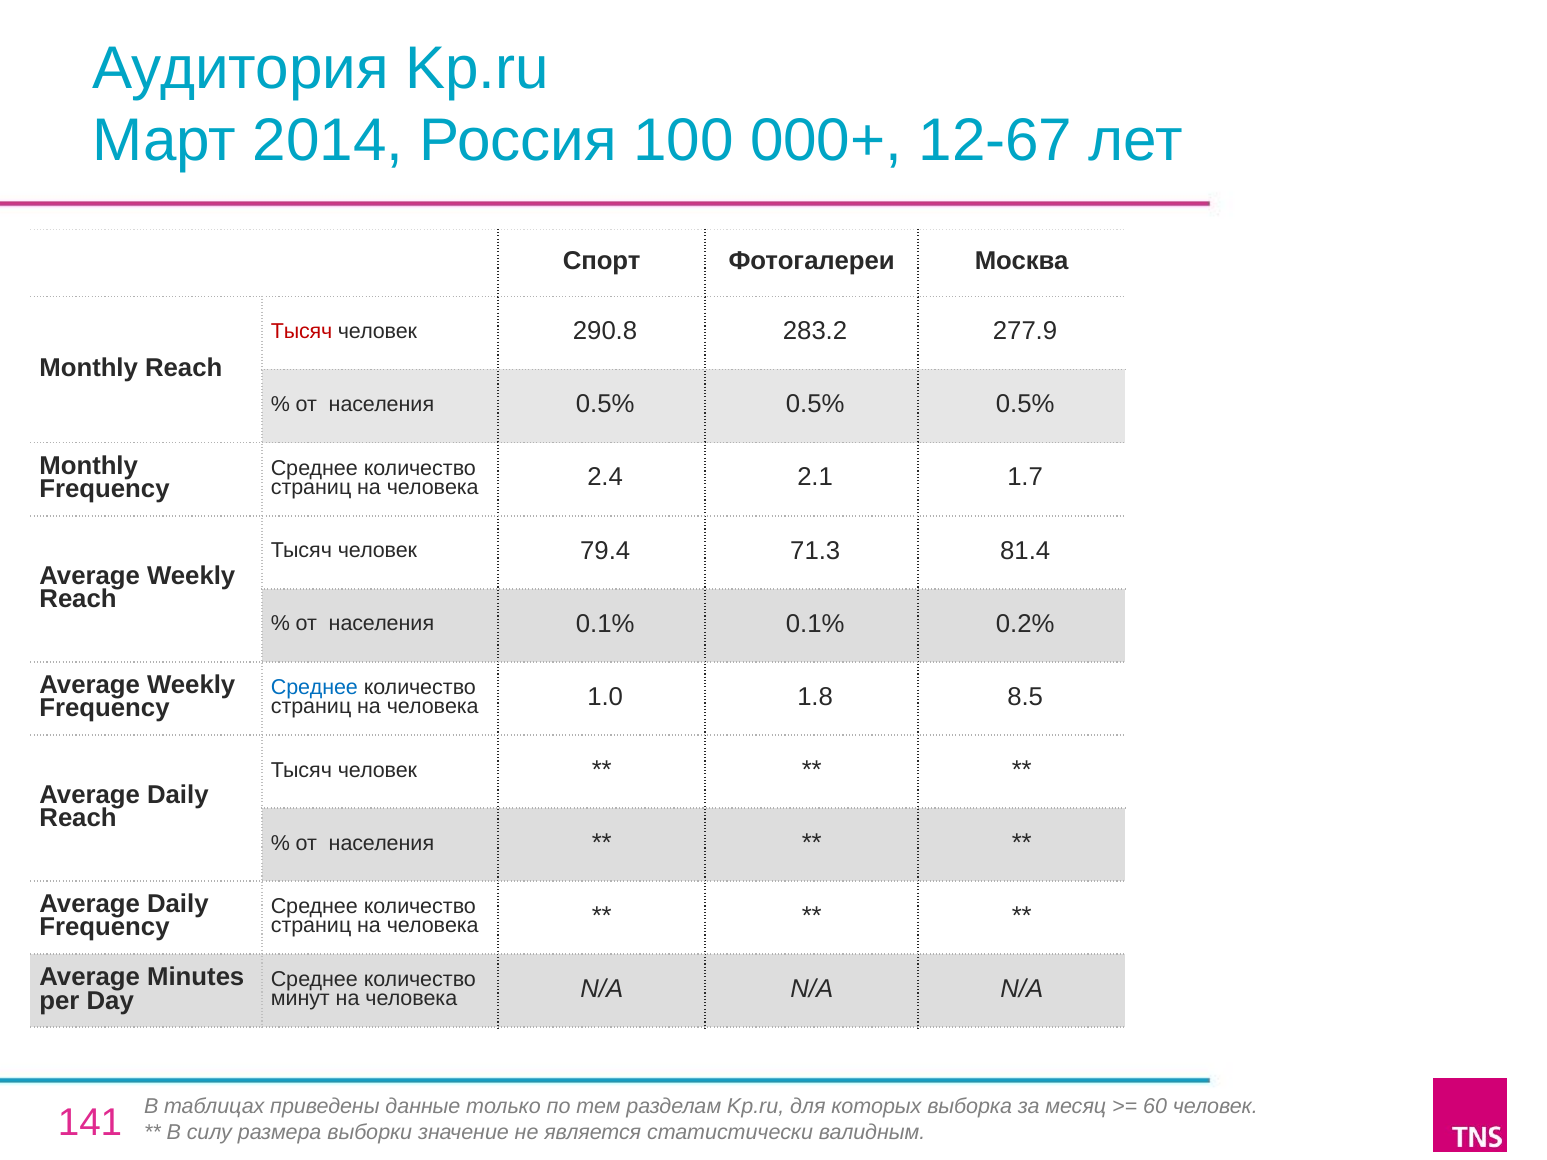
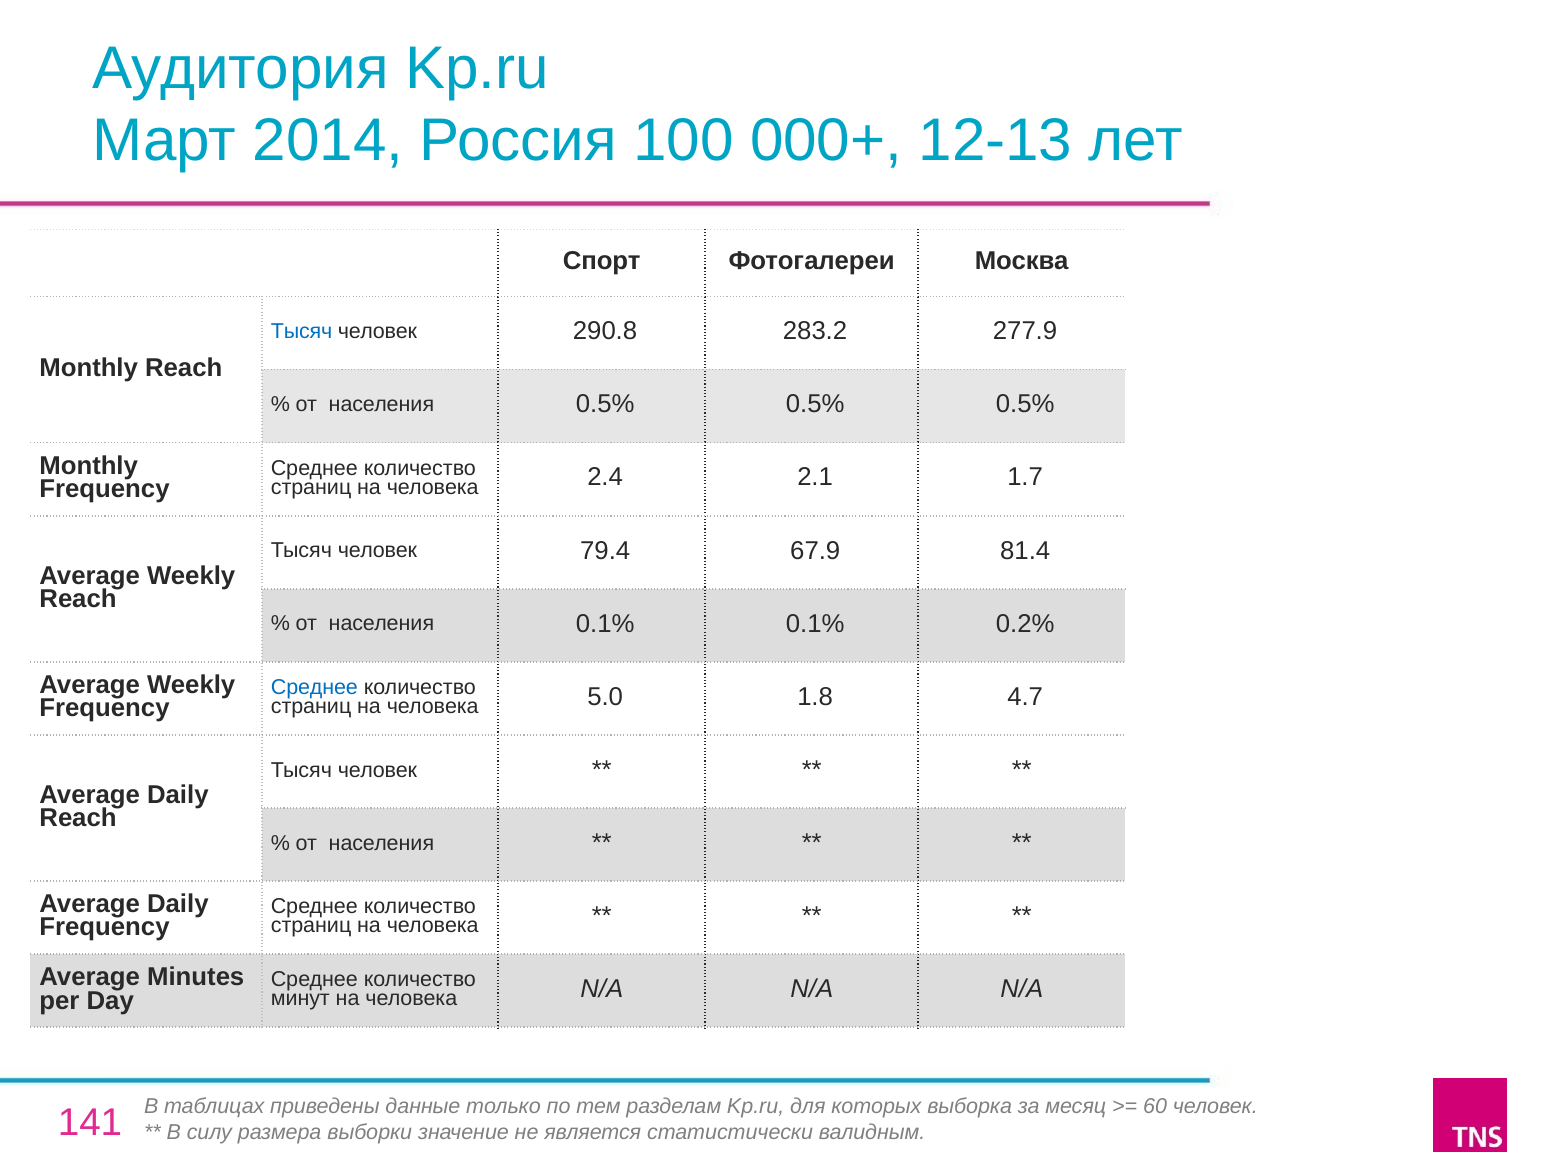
12-67: 12-67 -> 12-13 (995, 141)
Тысяч colour: red -> blue (302, 332)
71.3: 71.3 -> 67.9 (815, 551)
1.0: 1.0 -> 5.0 (605, 697)
8.5: 8.5 -> 4.7 (1025, 697)
